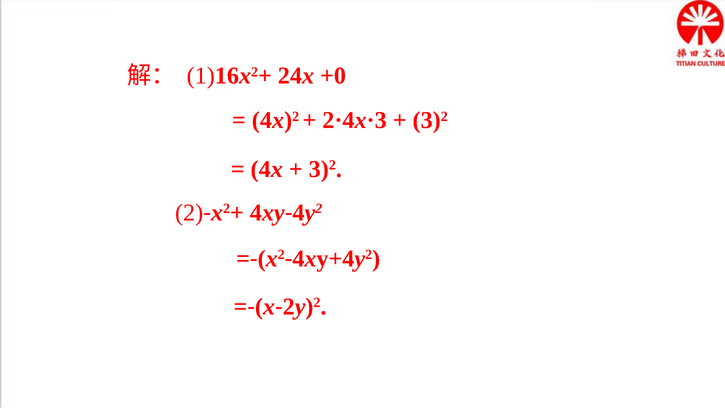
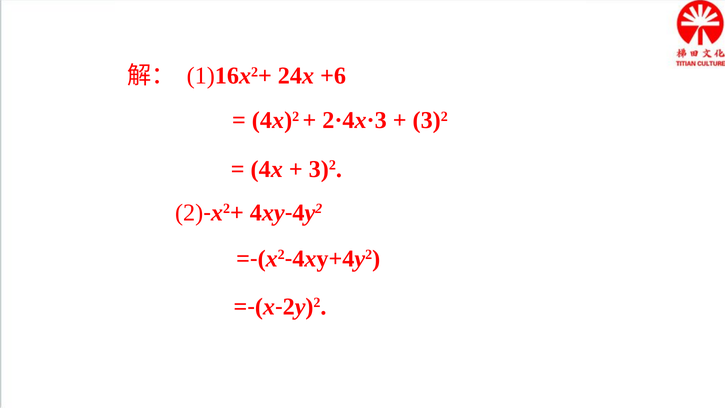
+0: +0 -> +6 (333, 76)
